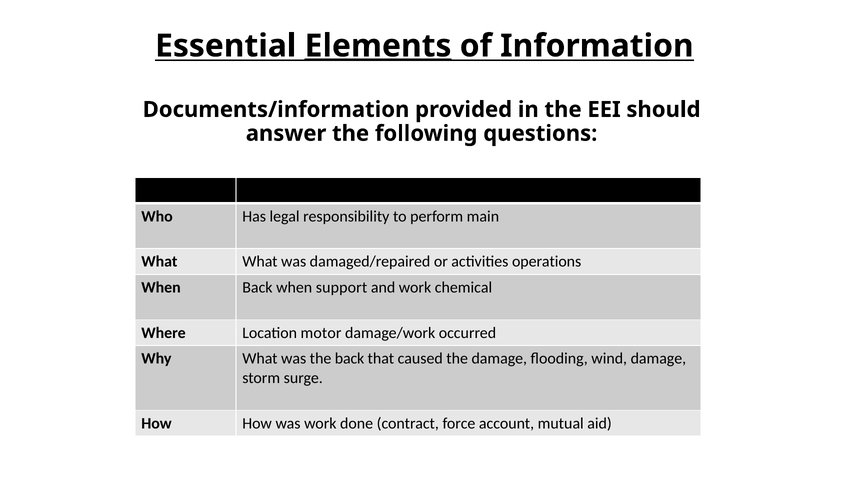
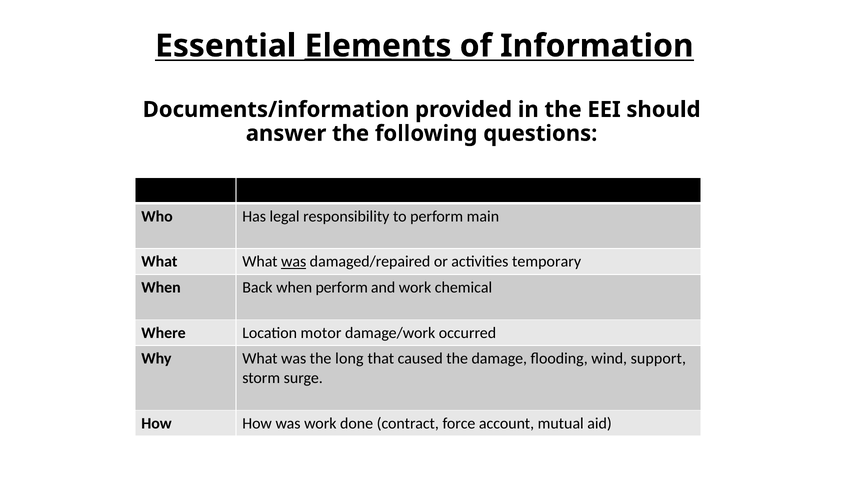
was underline: none -> present (294, 261)
operations: operations -> temporary (547, 261)
when support: support -> perform (342, 287)
the back: back -> long (349, 358)
wind damage: damage -> support (658, 358)
